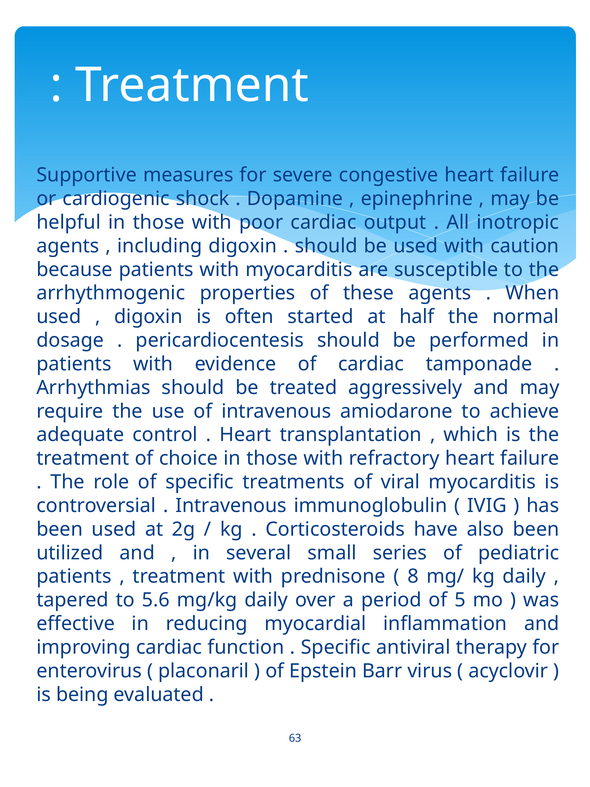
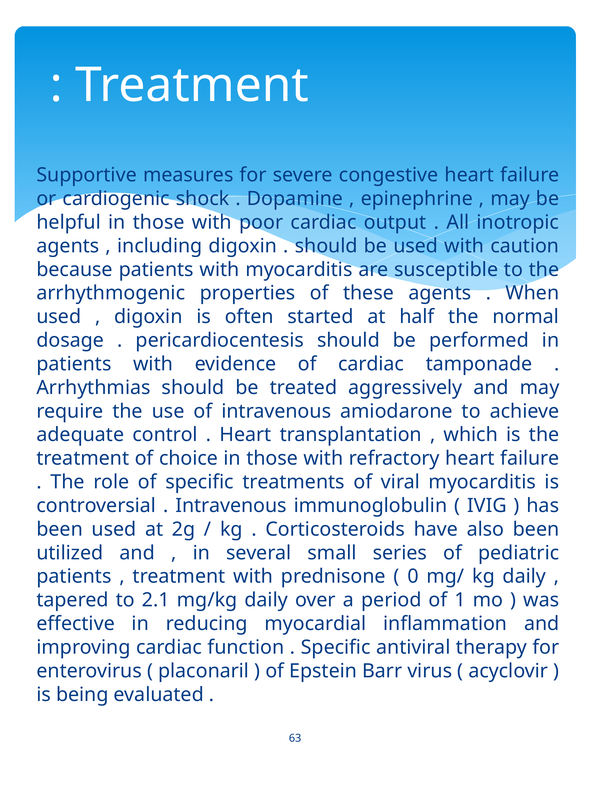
8: 8 -> 0 (413, 576)
5.6: 5.6 -> 2.1 (156, 600)
5: 5 -> 1 (460, 600)
